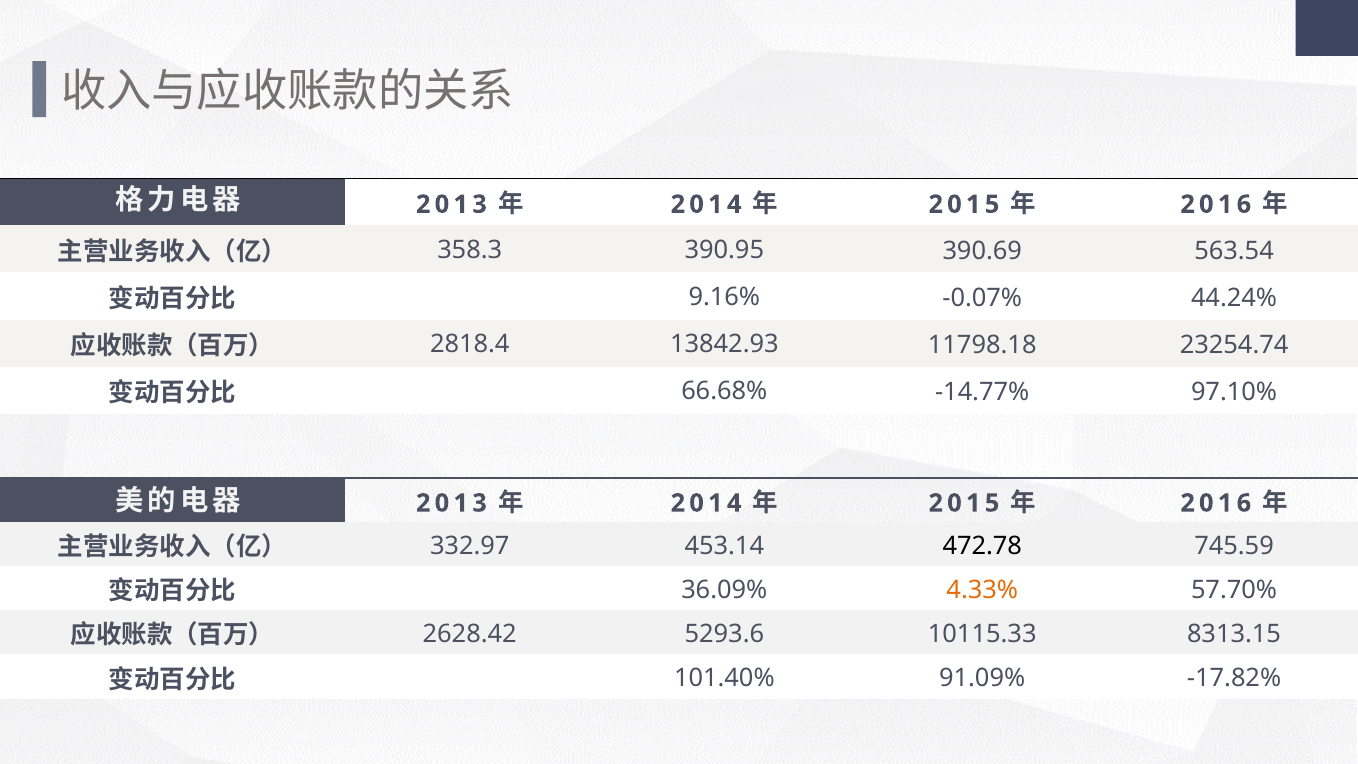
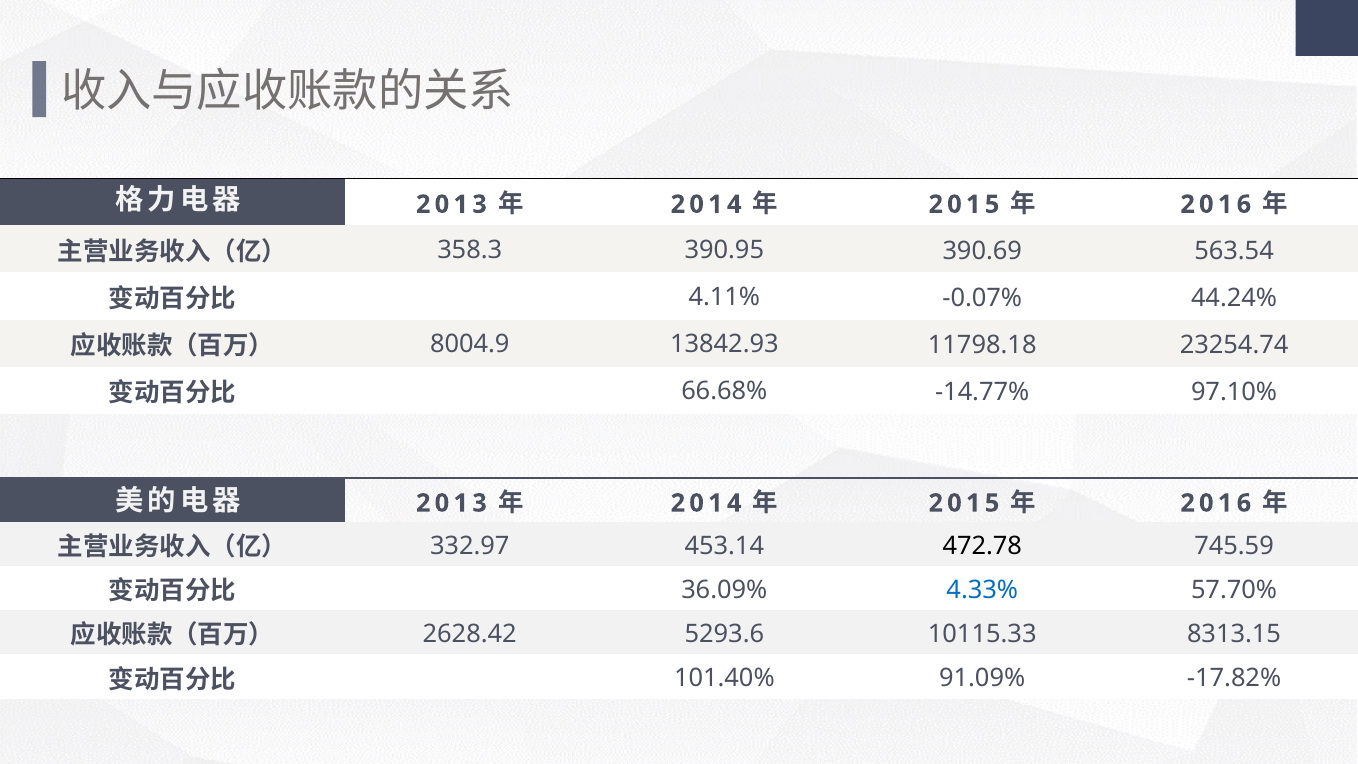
9.16%: 9.16% -> 4.11% (724, 297)
2818.4: 2818.4 -> 8004.9 (470, 344)
4.33% colour: orange -> blue (982, 590)
